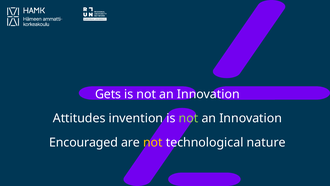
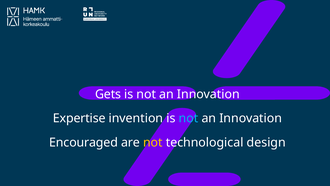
Attitudes: Attitudes -> Expertise (79, 118)
not colour: light green -> light blue (189, 118)
nature: nature -> design (266, 142)
